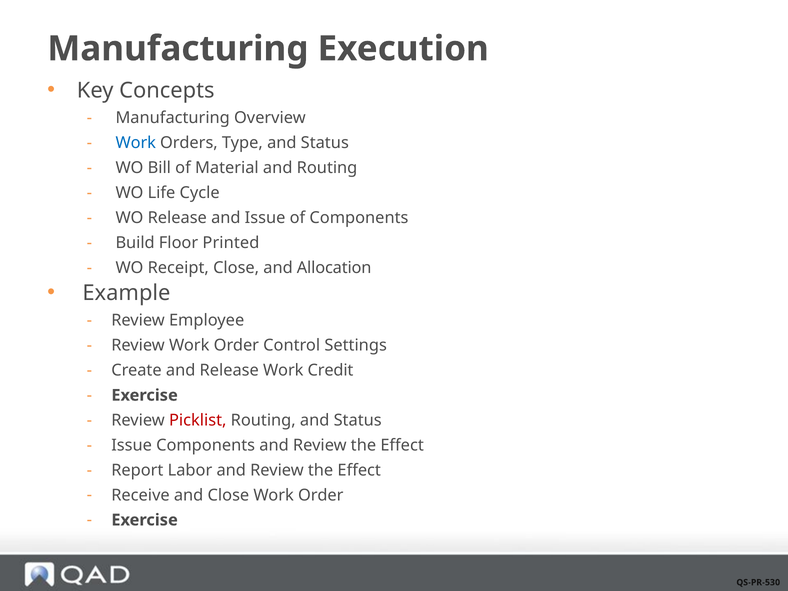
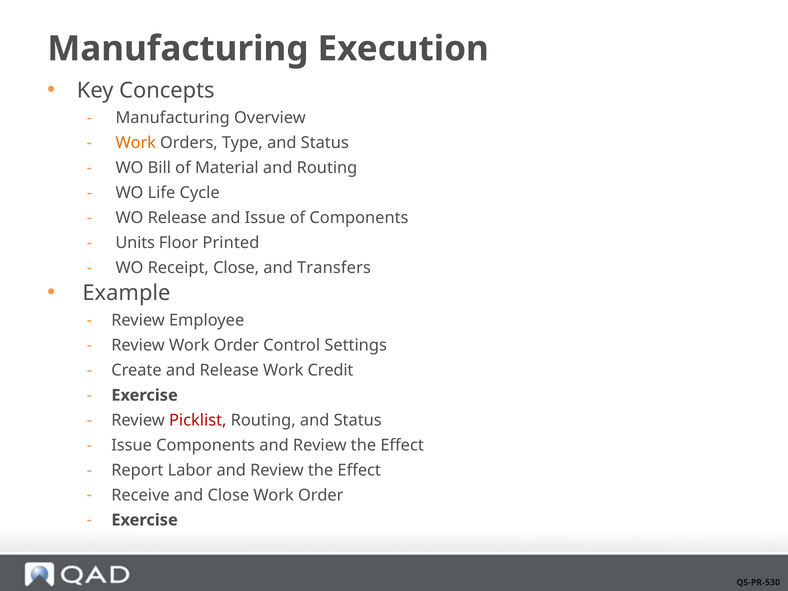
Work colour: blue -> orange (136, 143)
Build: Build -> Units (135, 243)
Allocation: Allocation -> Transfers (334, 268)
